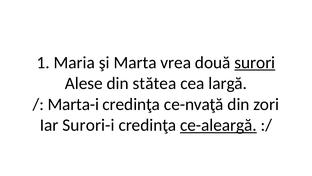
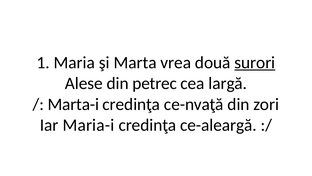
stătea: stătea -> petrec (155, 83)
Surori-i: Surori-i -> Maria-i (88, 125)
ce-aleargă underline: present -> none (218, 125)
